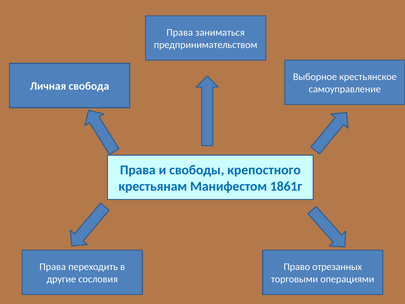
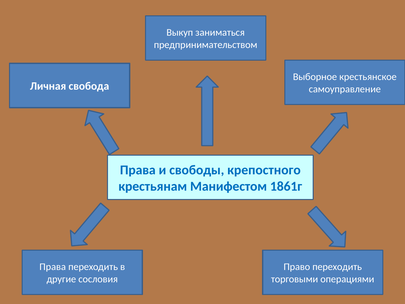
Права: Права -> Выкуп (180, 33)
Право отрезанных: отрезанных -> переходить (337, 267)
